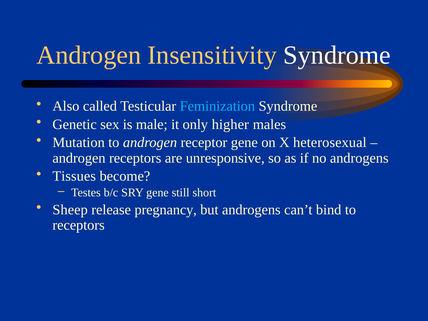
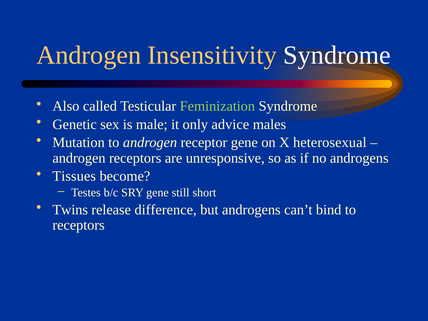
Feminization colour: light blue -> light green (217, 106)
higher: higher -> advice (230, 124)
Sheep: Sheep -> Twins (70, 210)
pregnancy: pregnancy -> difference (166, 210)
